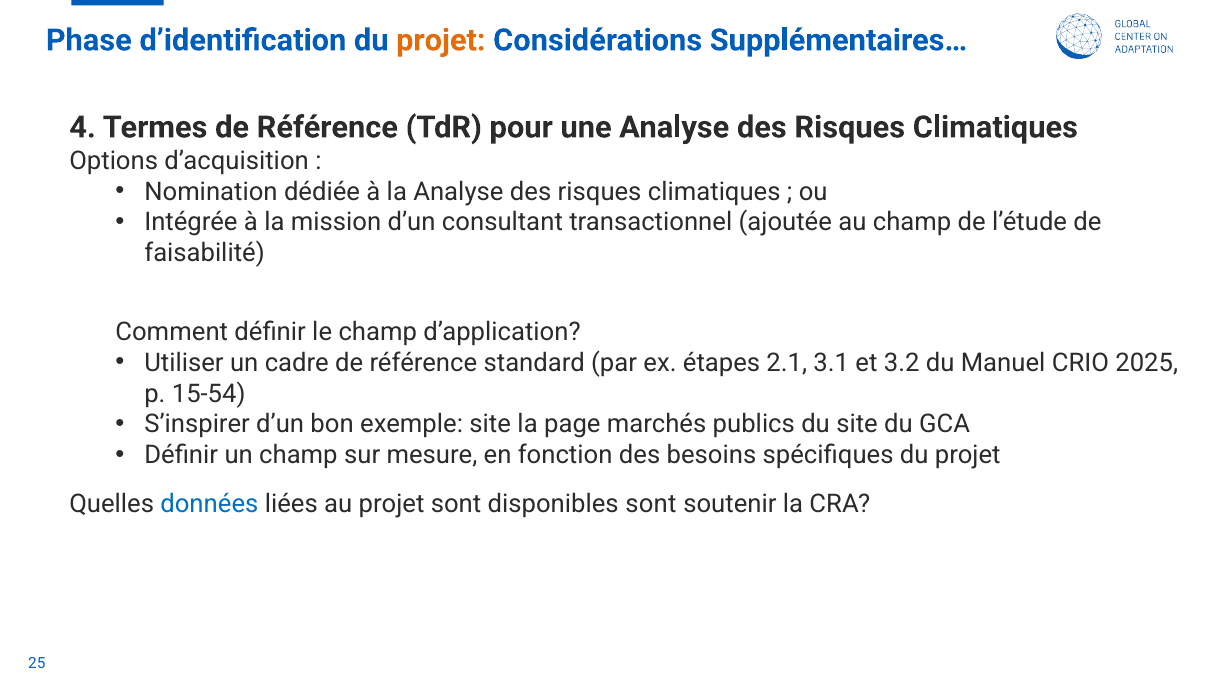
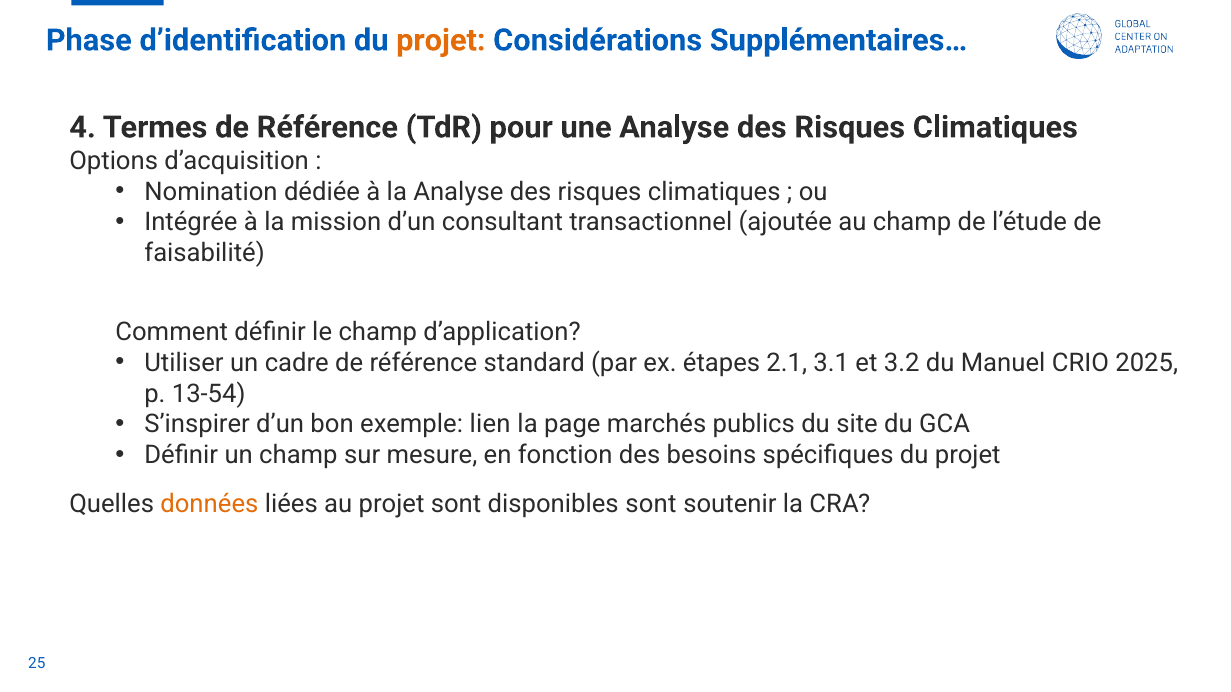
15-54: 15-54 -> 13-54 (209, 394)
exemple site: site -> lien (490, 425)
données colour: blue -> orange (209, 504)
